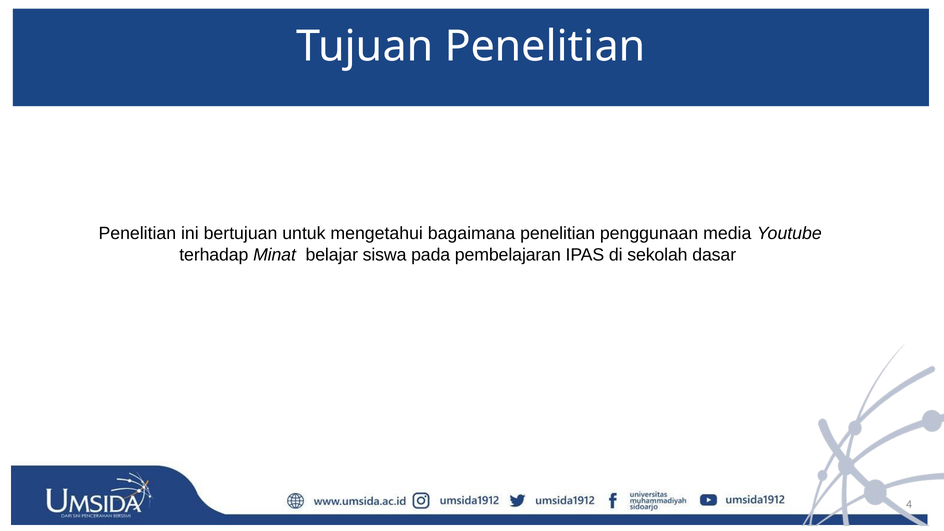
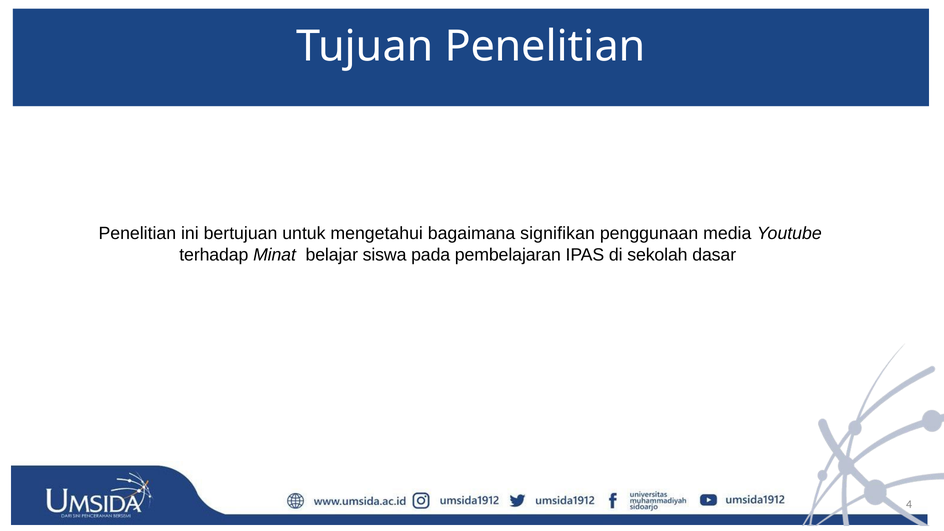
bagaimana penelitian: penelitian -> signifikan (558, 234)
